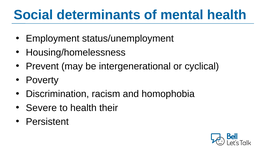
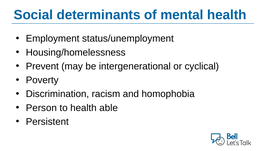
Severe: Severe -> Person (41, 107)
their: their -> able (109, 107)
